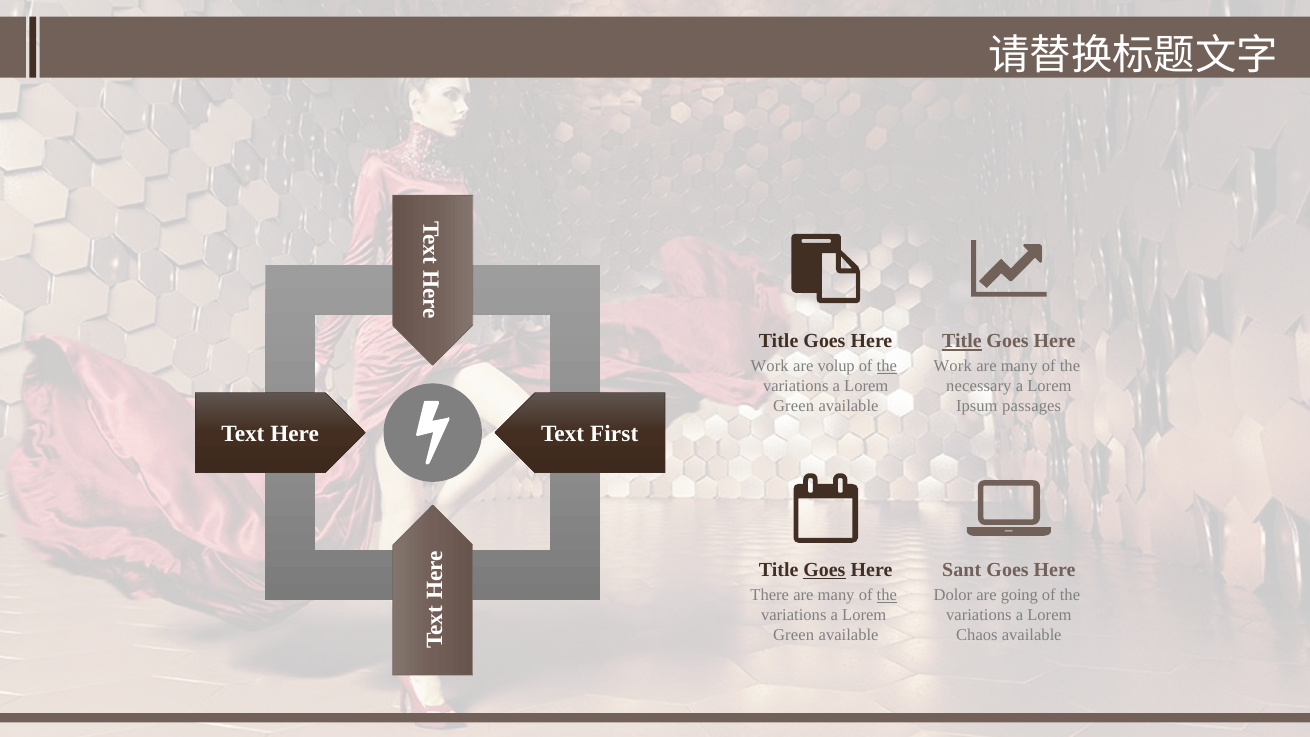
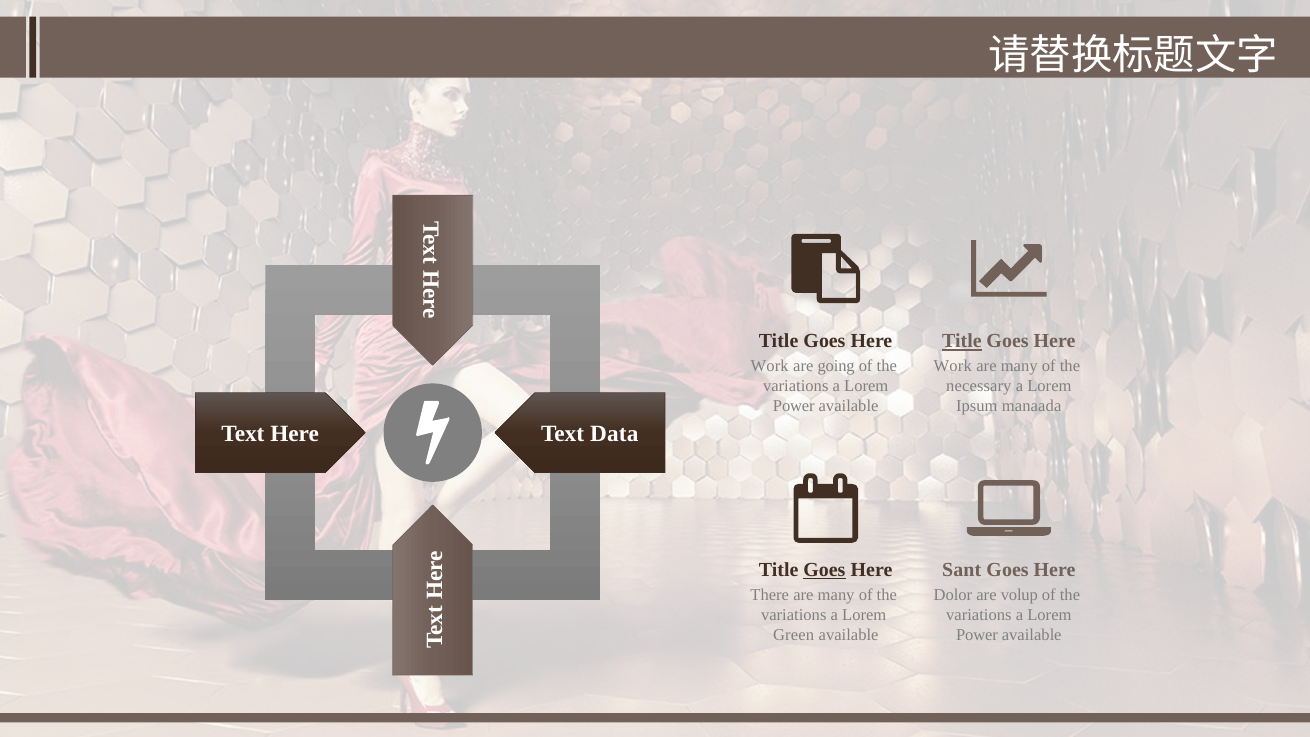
volup: volup -> going (836, 366)
the underline: present -> none (887, 366)
Green: Green -> Power (794, 406)
passages: passages -> manaada (1032, 406)
First: First -> Data (614, 434)
the underline: present -> none (887, 595)
going: going -> volup (1019, 595)
Chaos: Chaos -> Power (977, 635)
